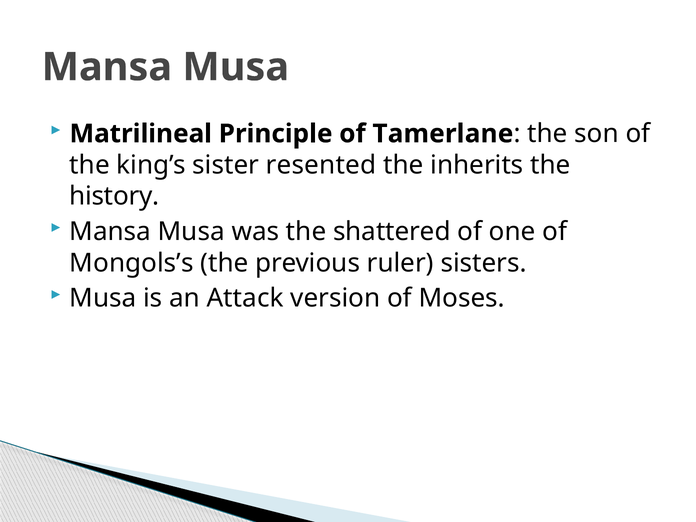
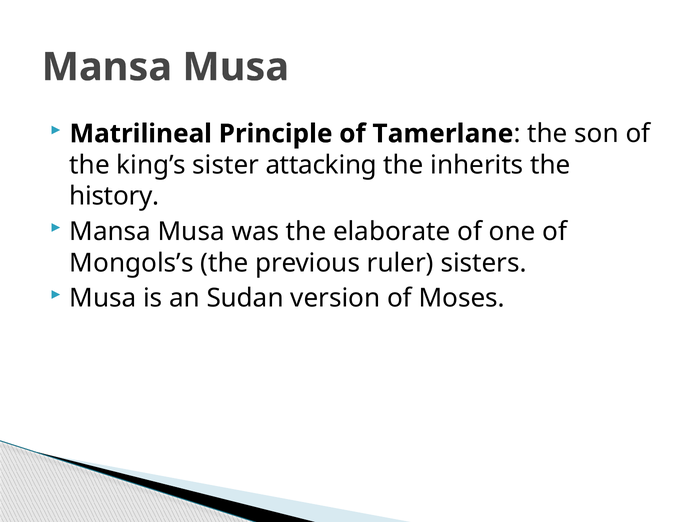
resented: resented -> attacking (321, 165)
shattered: shattered -> elaborate (392, 232)
Attack: Attack -> Sudan (245, 298)
